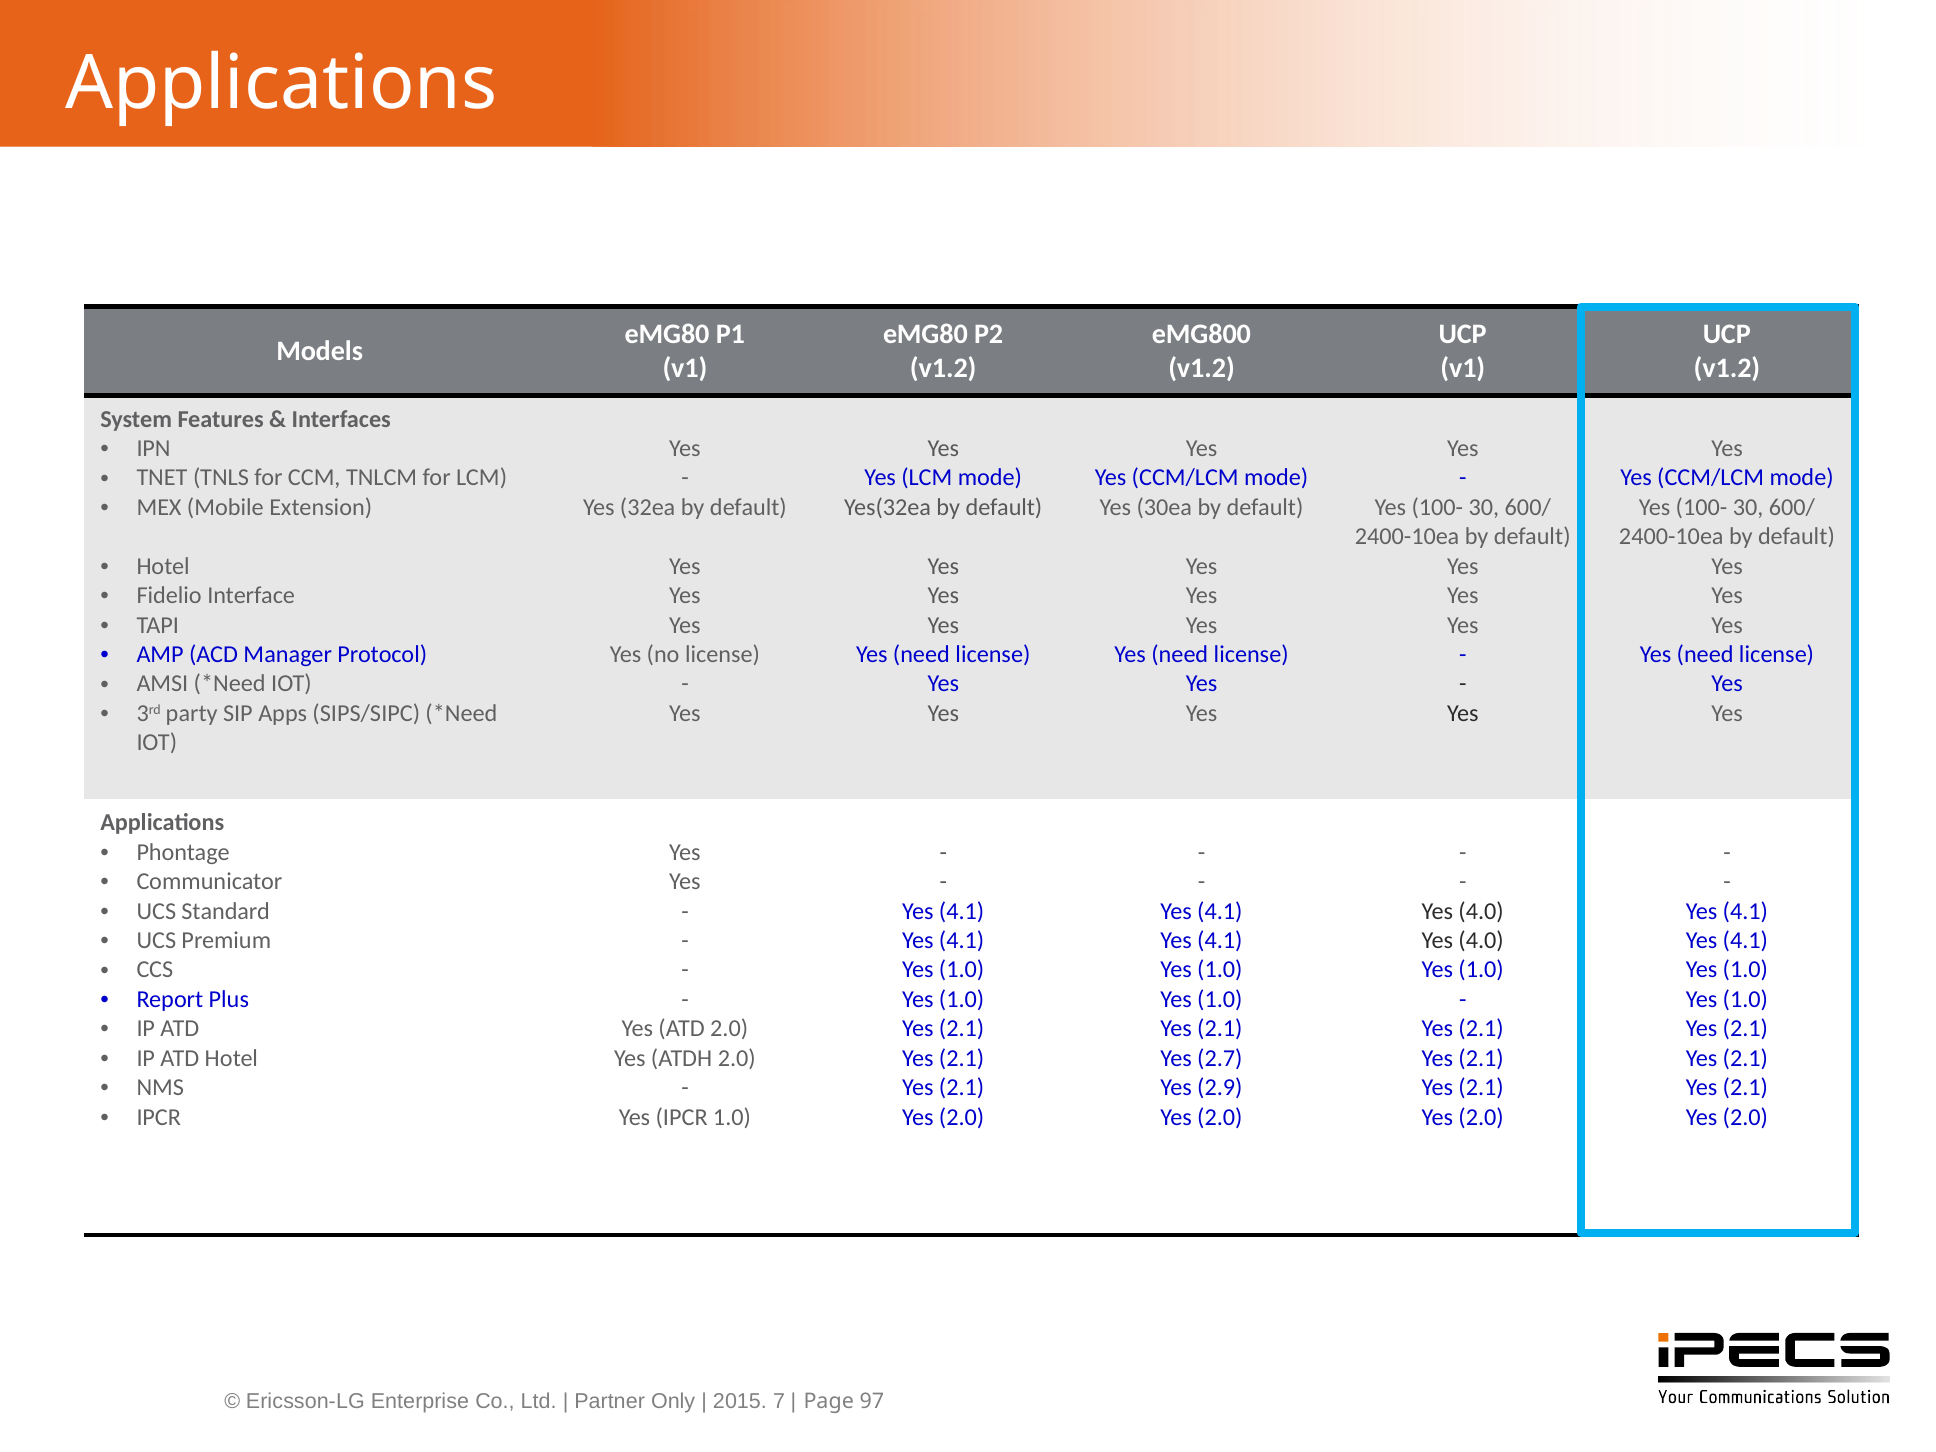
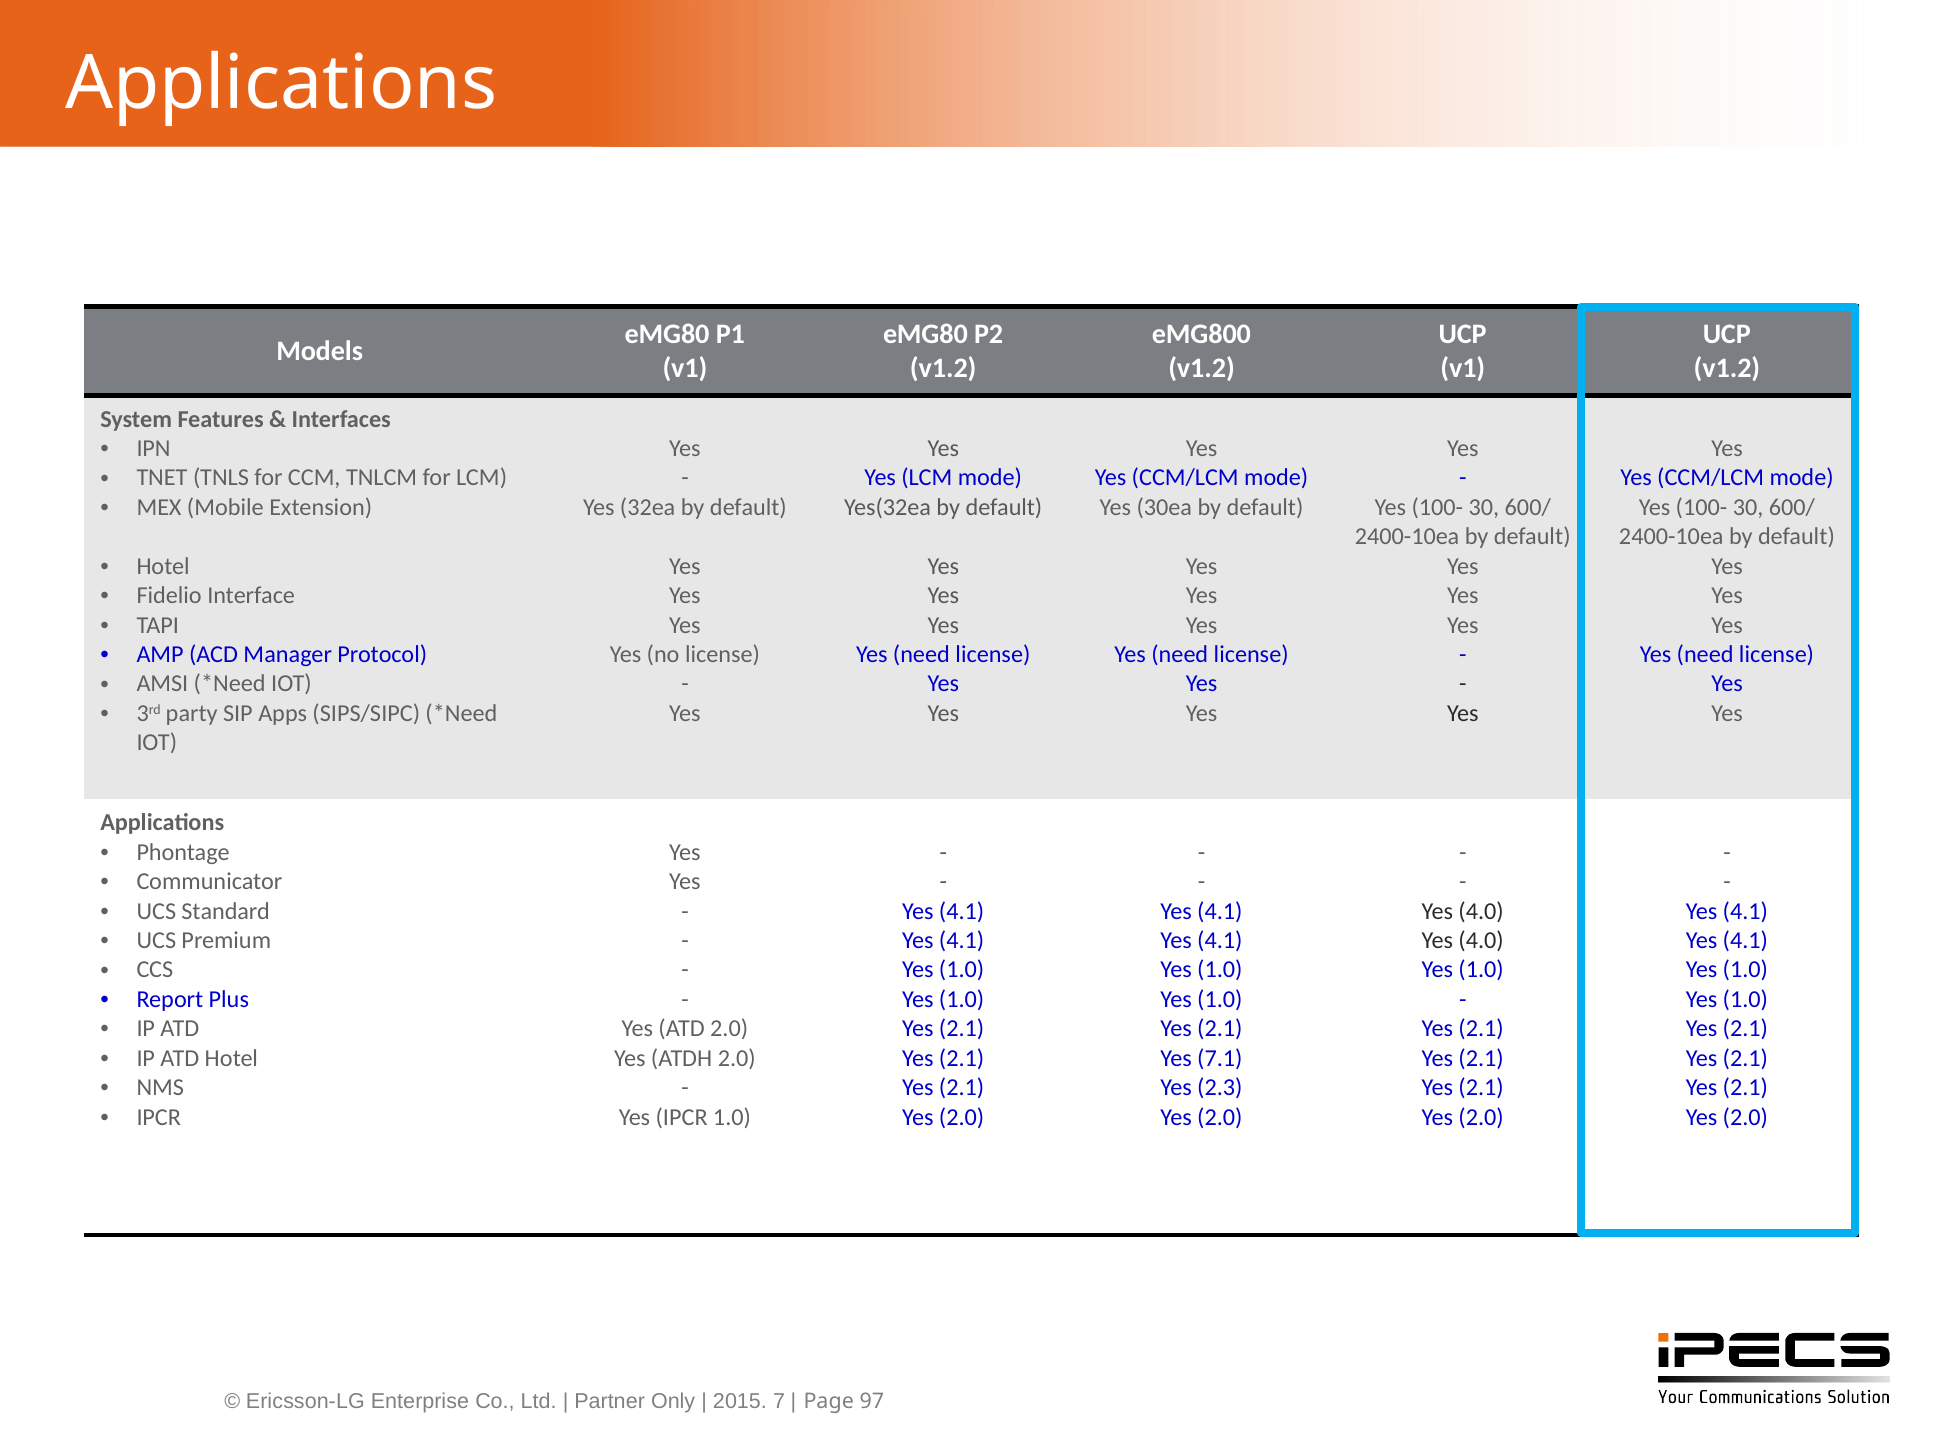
2.7: 2.7 -> 7.1 (1220, 1058)
2.9: 2.9 -> 2.3 (1220, 1088)
